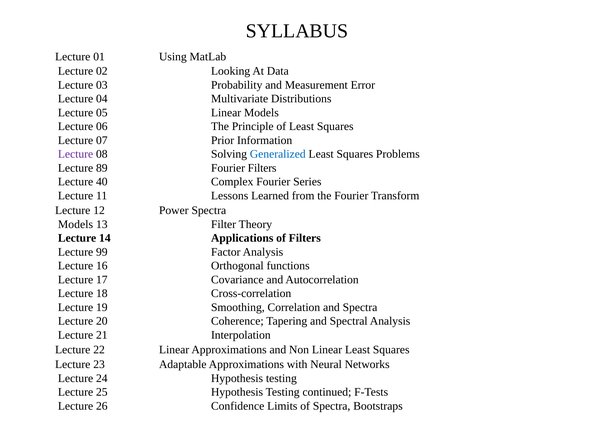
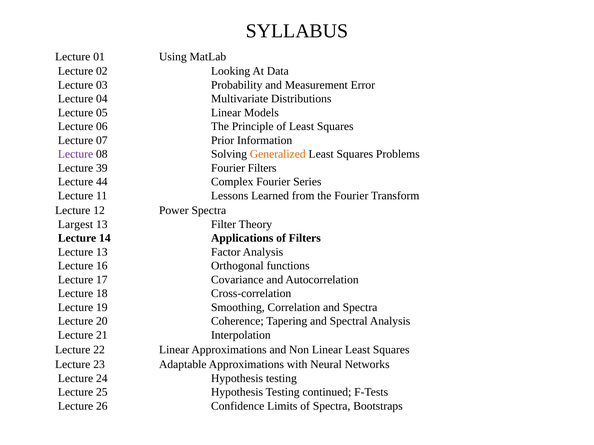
Generalized colour: blue -> orange (278, 154)
89: 89 -> 39 (102, 168)
40: 40 -> 44 (102, 182)
Models: Models -> Largest (76, 224)
Lecture 99: 99 -> 13 (102, 252)
